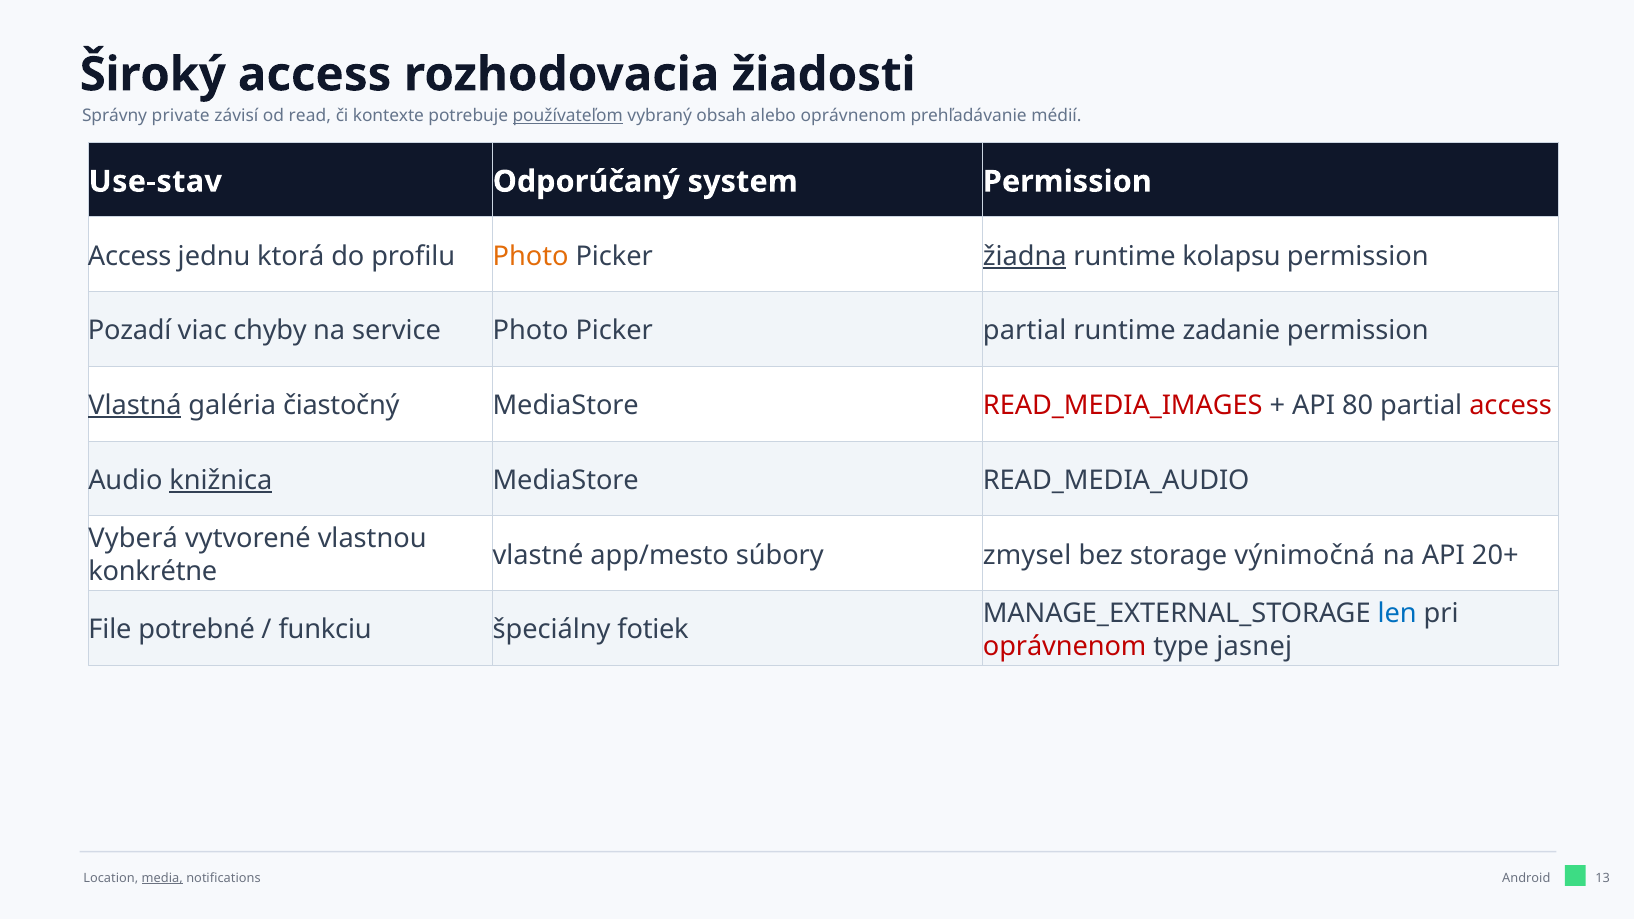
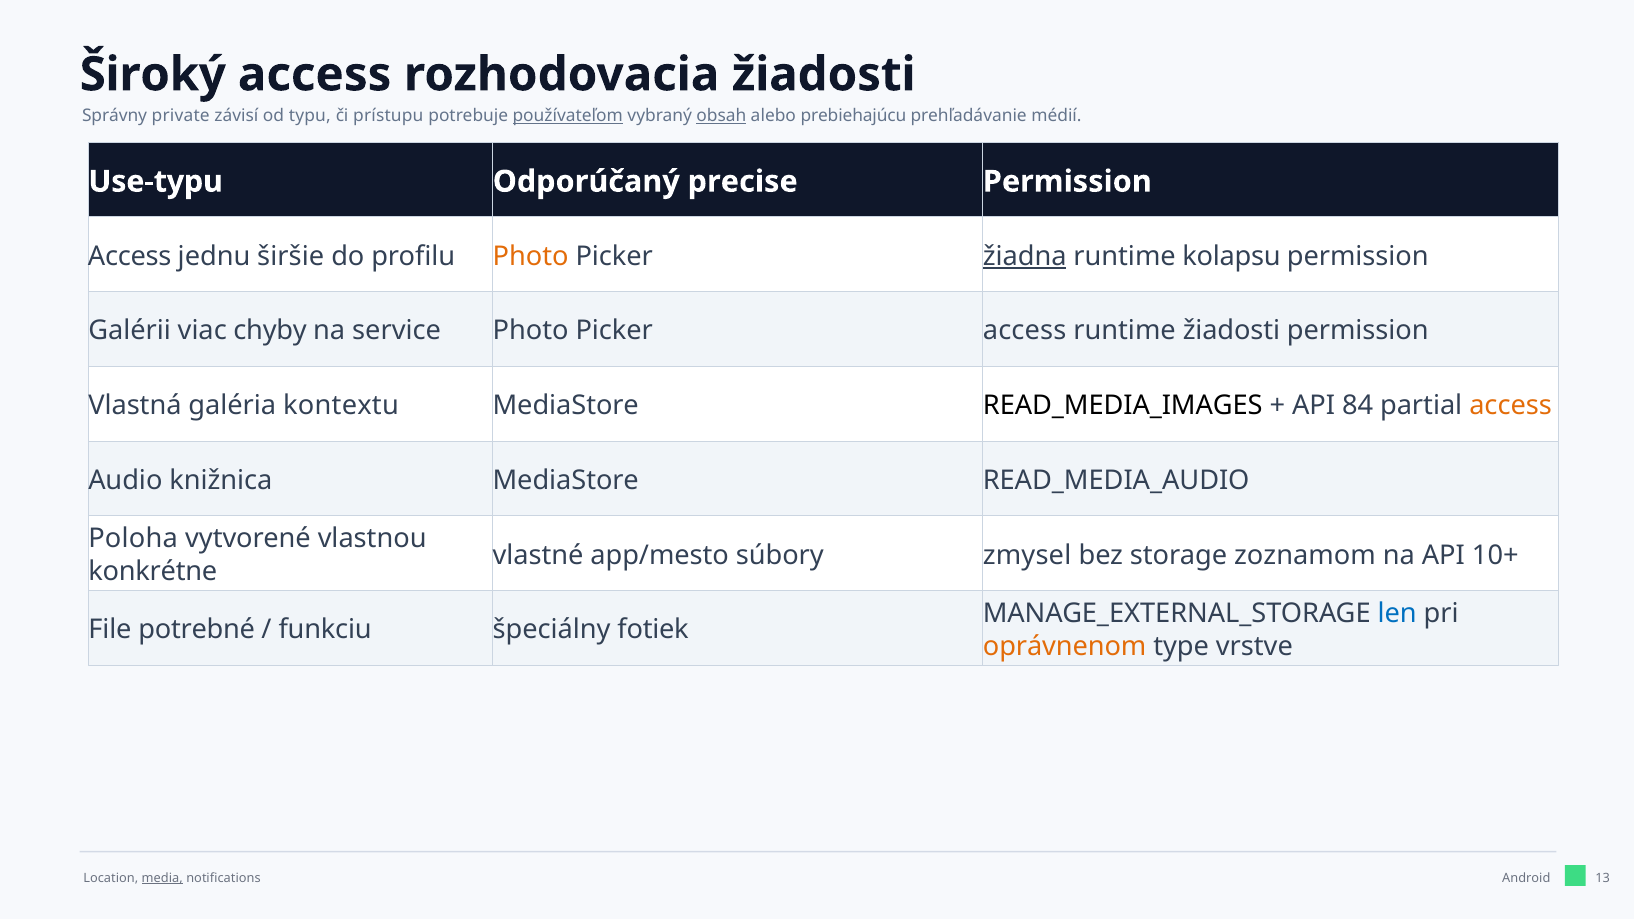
read: read -> typu (310, 116)
kontexte: kontexte -> prístupu (388, 116)
obsah underline: none -> present (721, 116)
alebo oprávnenom: oprávnenom -> prebiehajúcu (853, 116)
Use-stav: Use-stav -> Use-typu (156, 182)
system: system -> precise (743, 182)
ktorá: ktorá -> širšie (291, 256)
Pozadí: Pozadí -> Galérii (130, 331)
Picker partial: partial -> access (1025, 331)
runtime zadanie: zadanie -> žiadosti (1231, 331)
Vlastná underline: present -> none (135, 406)
čiastočný: čiastočný -> kontextu (341, 406)
READ_MEDIA_IMAGES colour: red -> black (1123, 406)
80: 80 -> 84 (1358, 406)
access colour: red -> orange (1511, 406)
knižnica underline: present -> none (221, 480)
Vyberá: Vyberá -> Poloha (133, 539)
výnimočná: výnimočná -> zoznamom (1305, 555)
20+: 20+ -> 10+ (1495, 555)
oprávnenom colour: red -> orange (1065, 646)
jasnej: jasnej -> vrstve (1254, 646)
